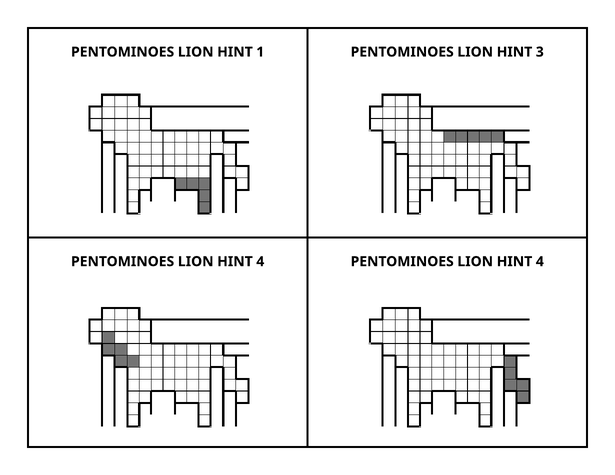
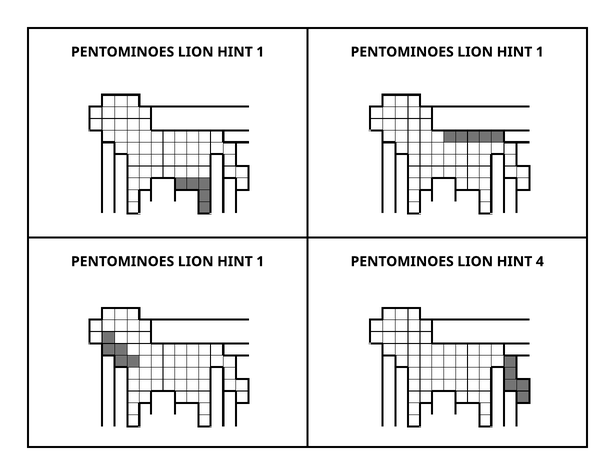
3: 3 -> 1 (540, 52)
4: 4 -> 1 (260, 262)
